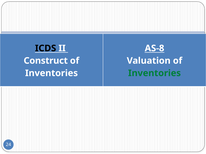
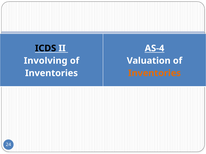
AS-8: AS-8 -> AS-4 (154, 48)
Construct: Construct -> Involving (46, 61)
Inventories colour: green -> orange (154, 73)
